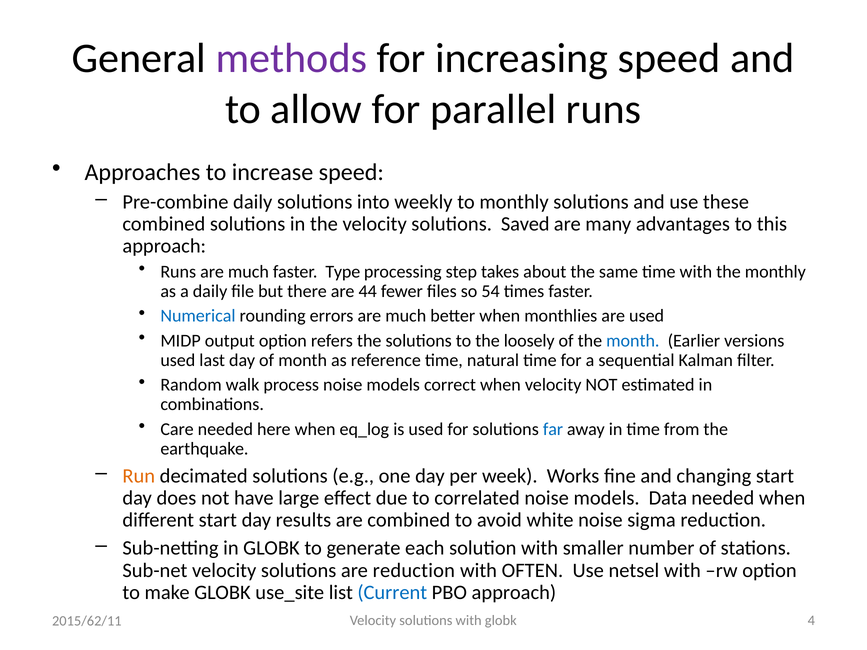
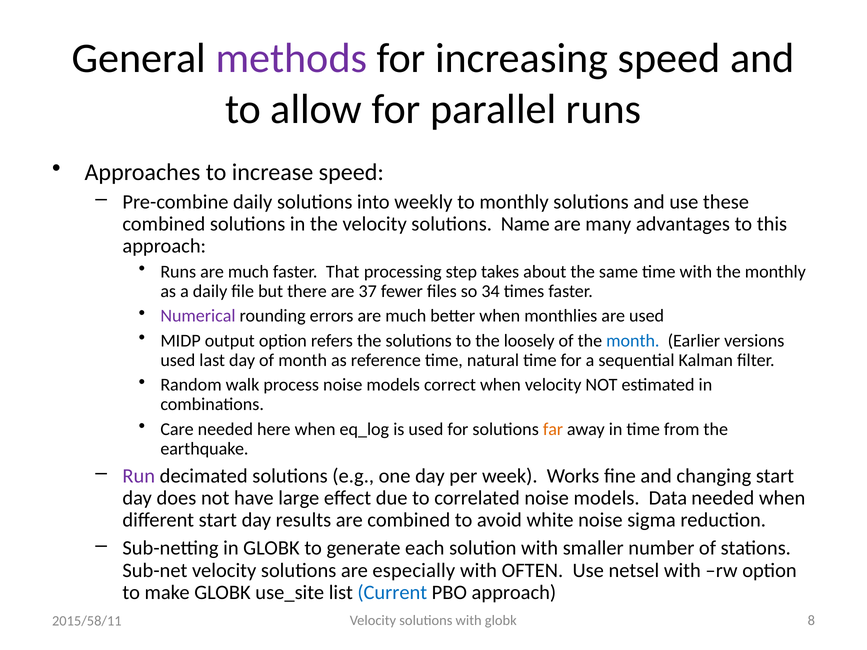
Saved: Saved -> Name (525, 224)
Type: Type -> That (343, 272)
44: 44 -> 37 (368, 291)
54: 54 -> 34 (491, 291)
Numerical colour: blue -> purple (198, 316)
far colour: blue -> orange (553, 429)
Run colour: orange -> purple (139, 476)
are reduction: reduction -> especially (414, 571)
4: 4 -> 8 (811, 621)
2015/62/11: 2015/62/11 -> 2015/58/11 (87, 621)
